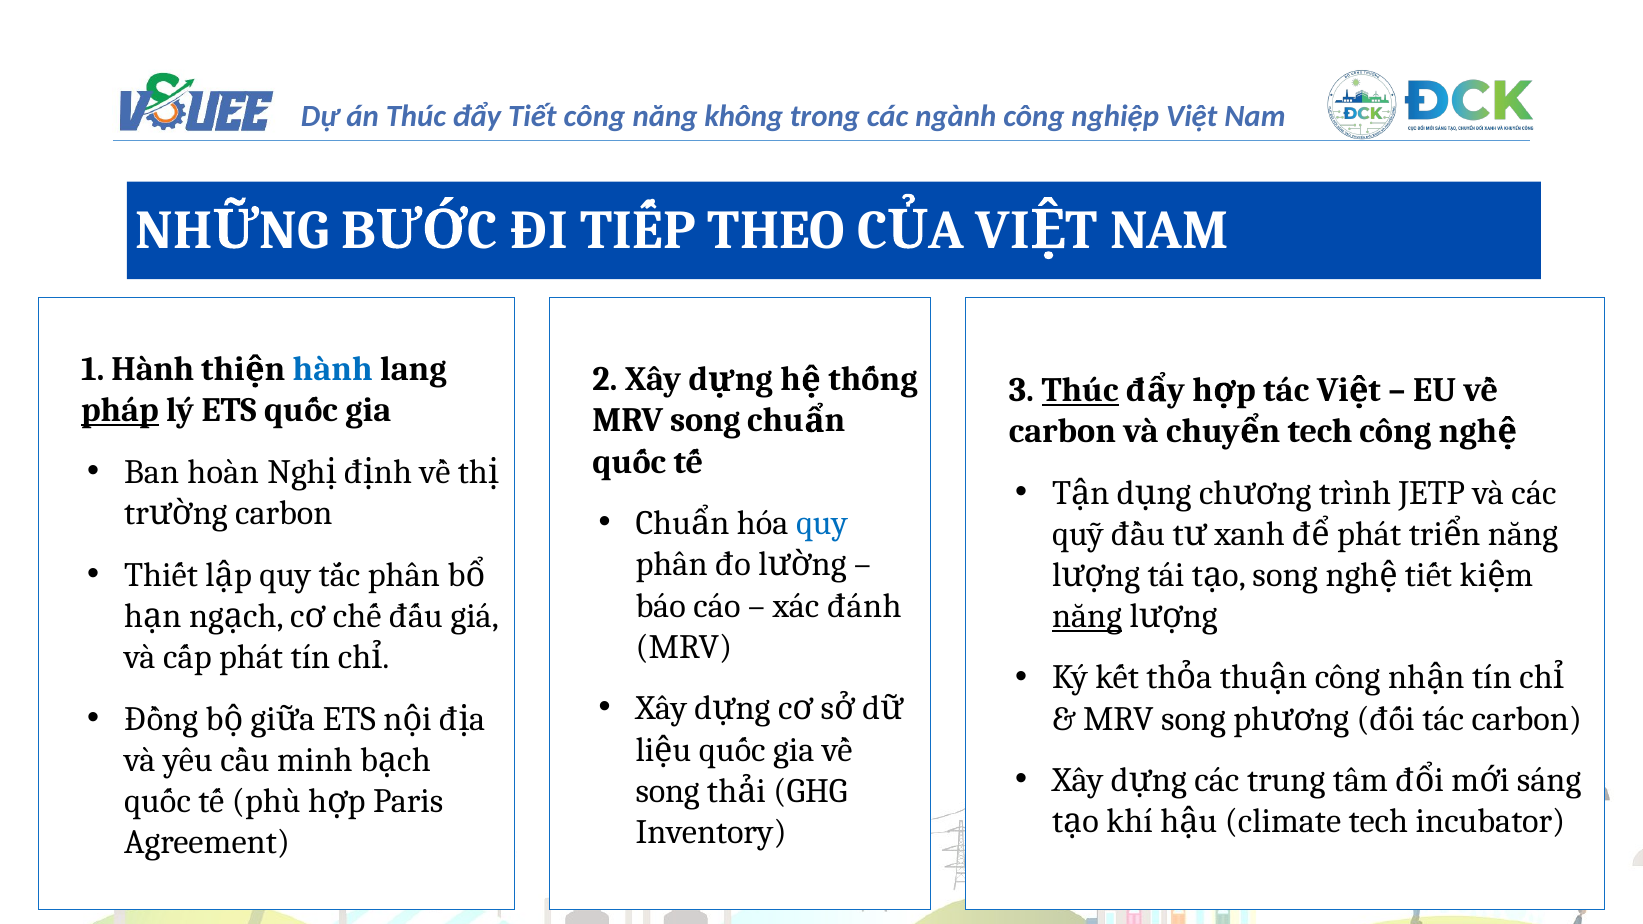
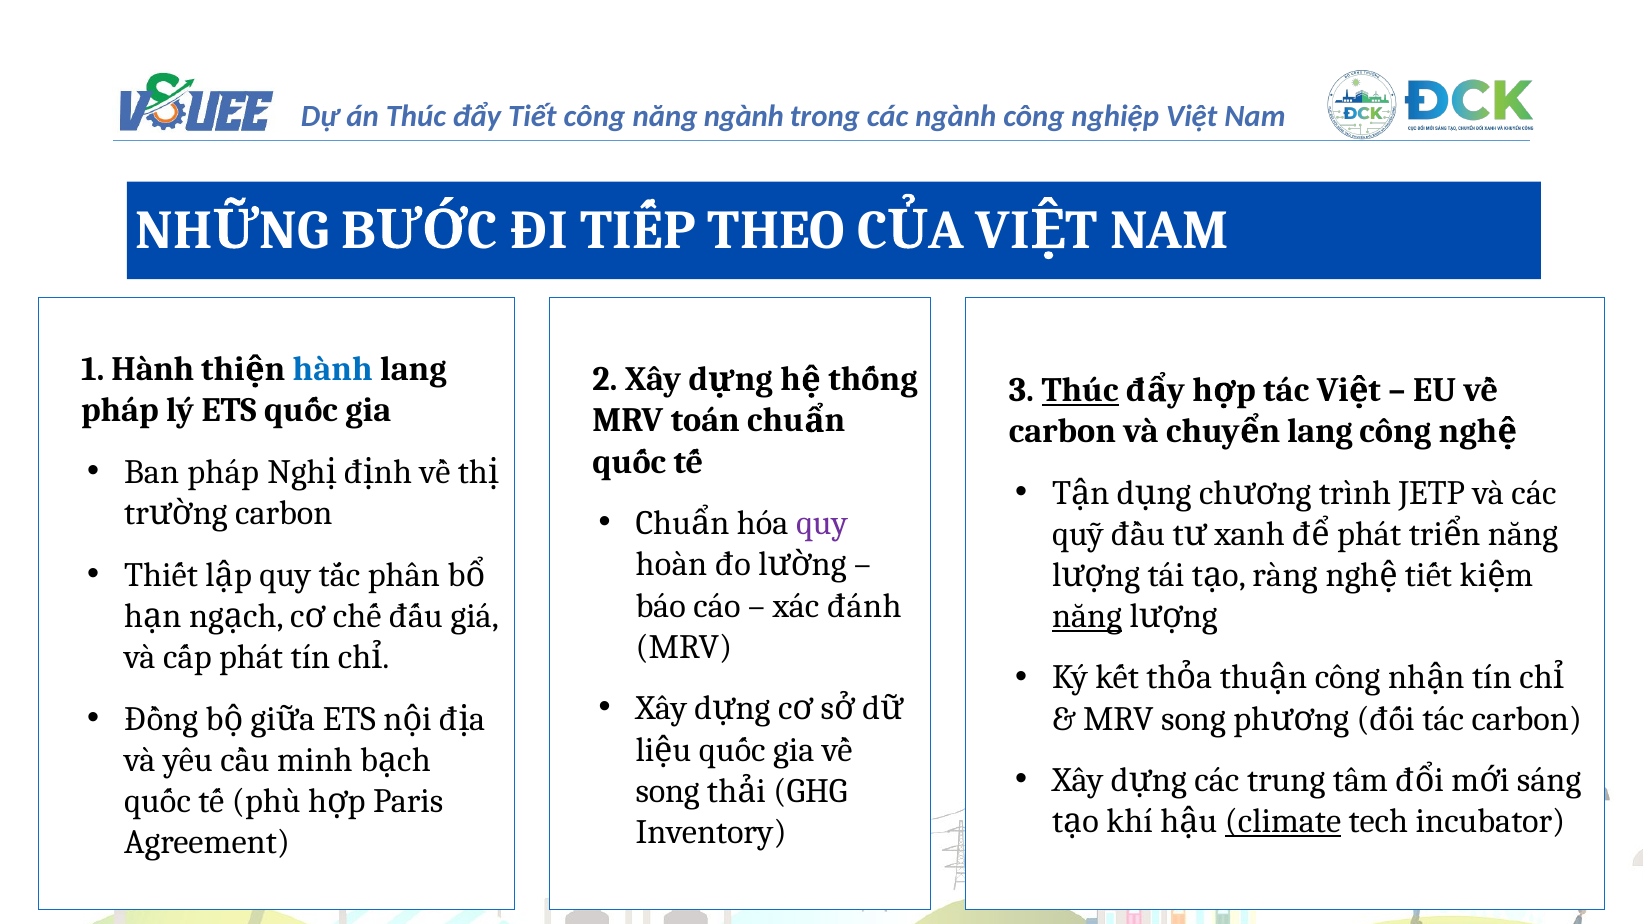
năng không: không -> ngành (744, 117)
pháp underline: present -> none (120, 410)
song: song -> toán (705, 421)
tech: tech -> lang (1320, 431)
Ban hoàn: hoàn -> pháp (223, 472)
quy colour: blue -> purple (822, 524)
phần: phần -> hoàn (671, 565)
song: song -> ràng (1285, 575)
climate underline: none -> present (1283, 822)
